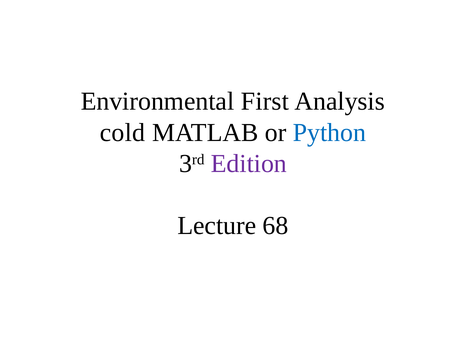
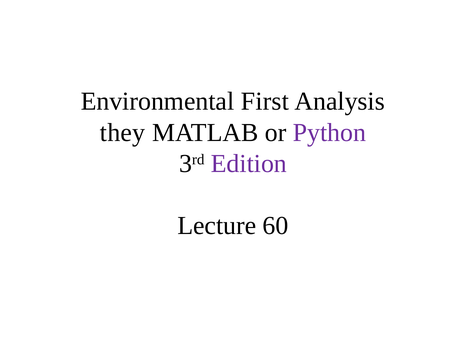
cold: cold -> they (123, 132)
Python colour: blue -> purple (329, 132)
68: 68 -> 60 (276, 225)
